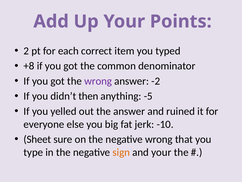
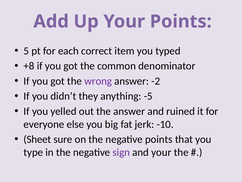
2: 2 -> 5 (26, 51)
then: then -> they (88, 96)
negative wrong: wrong -> points (159, 139)
sign colour: orange -> purple (121, 152)
